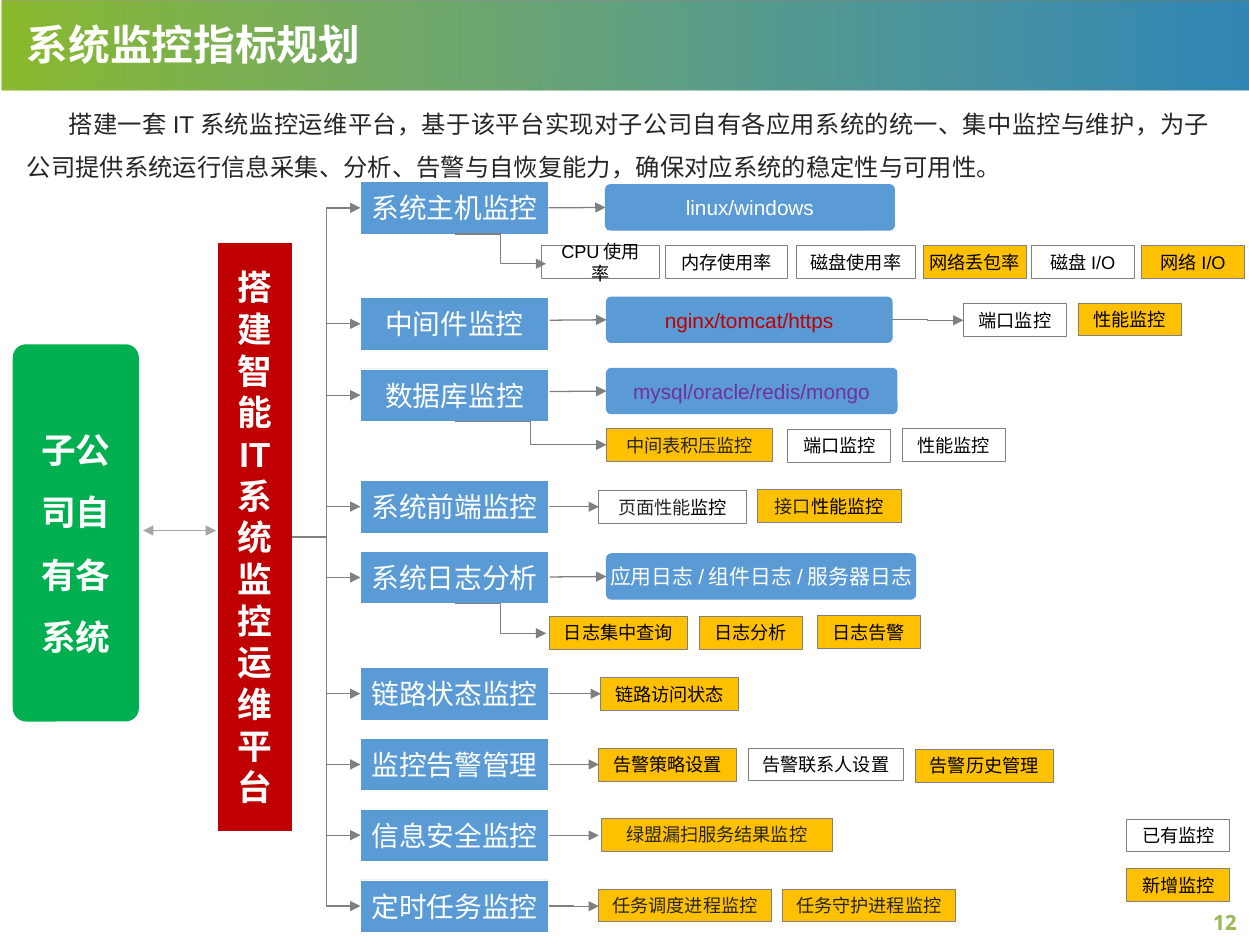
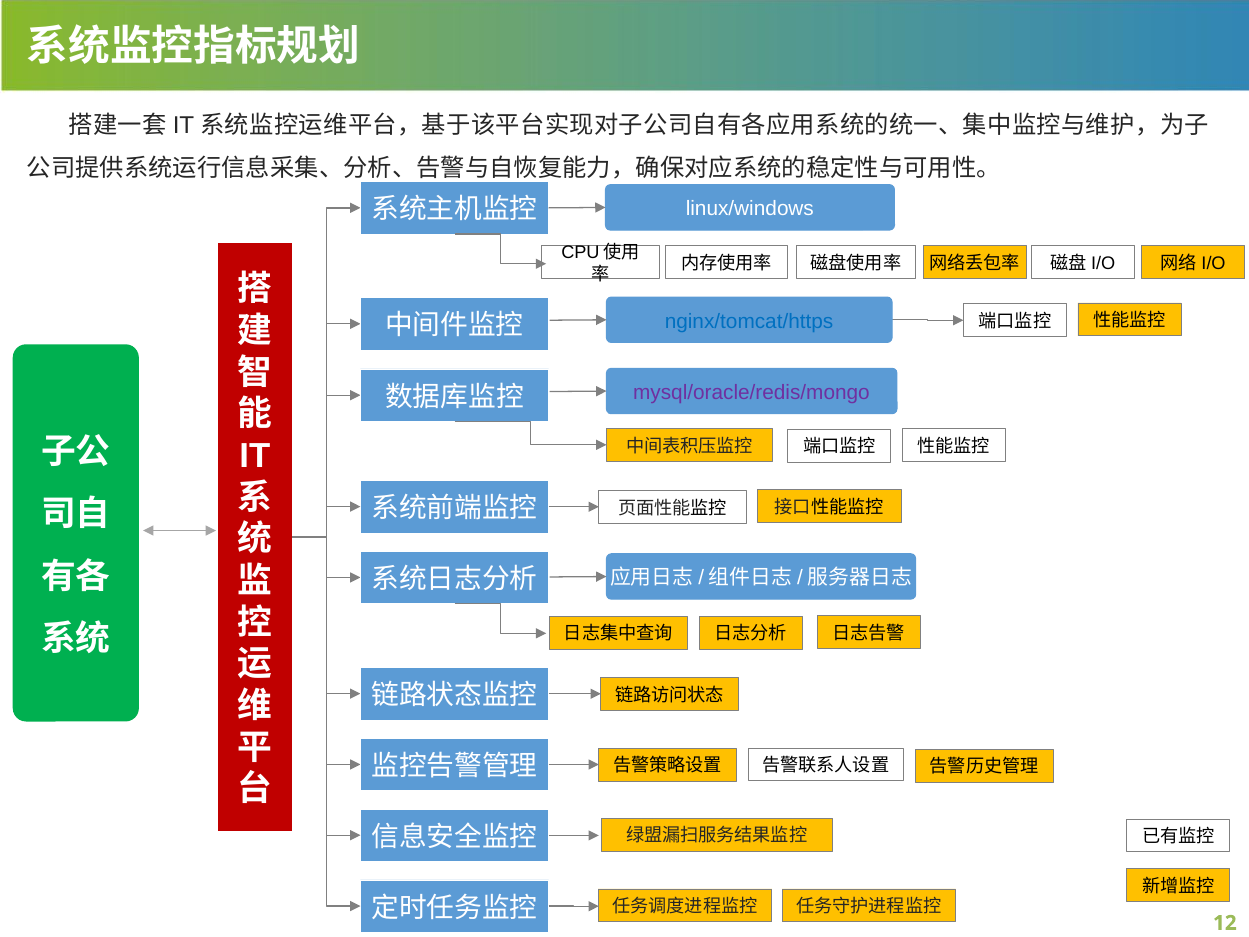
nginx/tomcat/https colour: red -> blue (749, 321)
